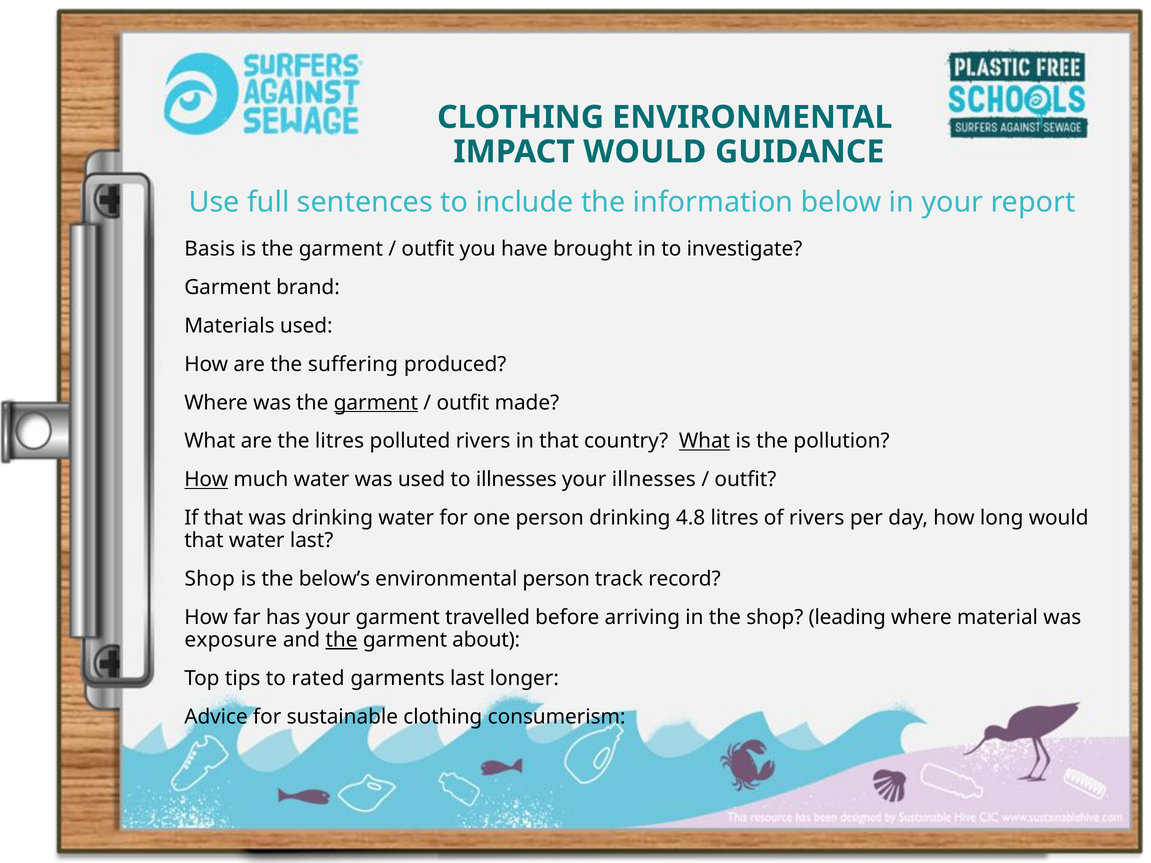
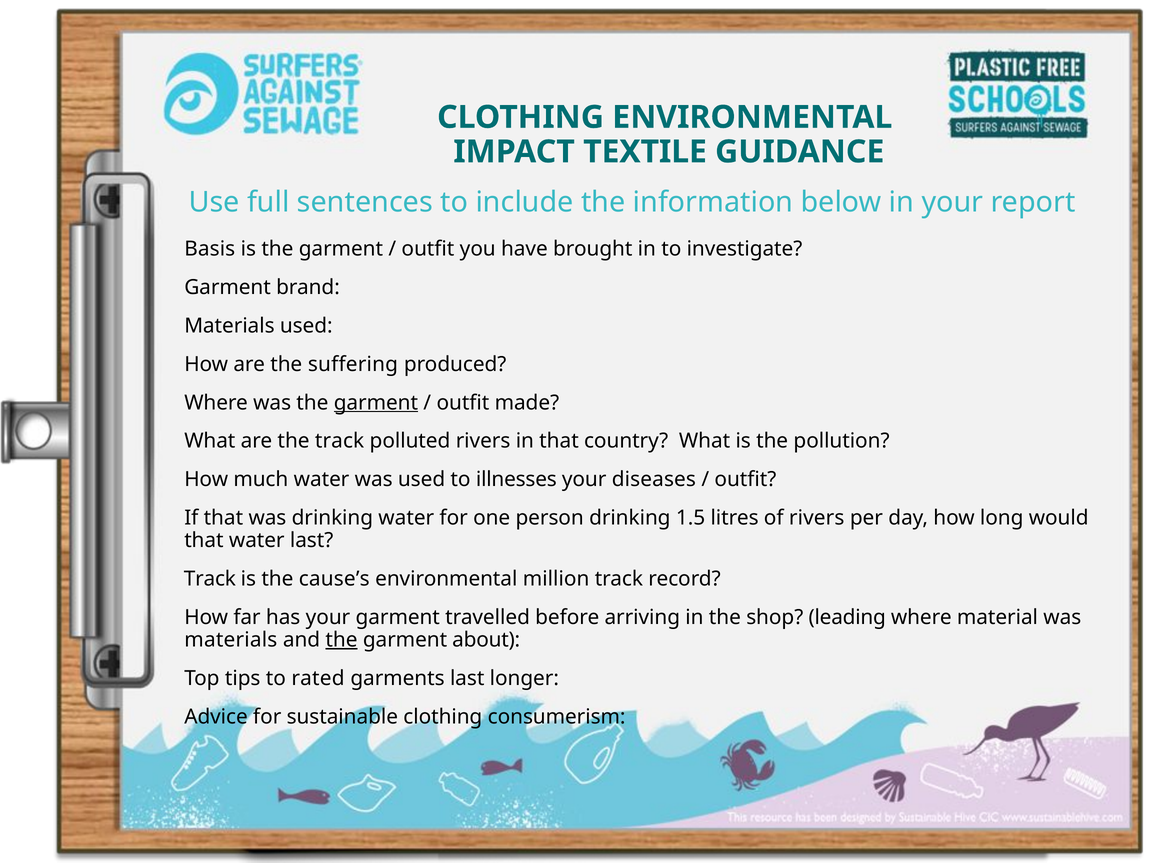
IMPACT WOULD: WOULD -> TEXTILE (645, 152)
the litres: litres -> track (340, 441)
What underline: present -> none (705, 441)
How underline: present -> none (206, 480)
your illnesses: illnesses -> diseases (654, 480)
4.8: 4.8 -> 1.5 (691, 518)
Shop: Shop -> Track (210, 579)
below’s: below’s -> cause’s (334, 579)
environmental person: person -> million (556, 579)
exposure: exposure -> materials (231, 640)
